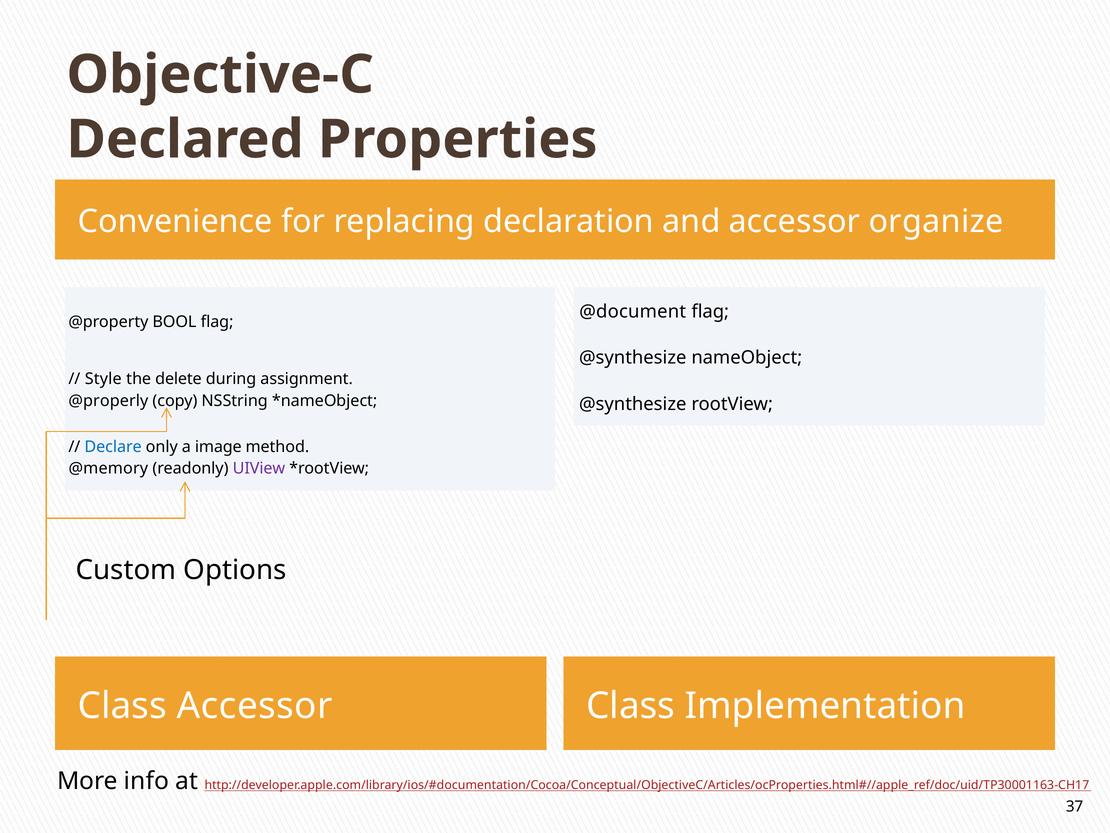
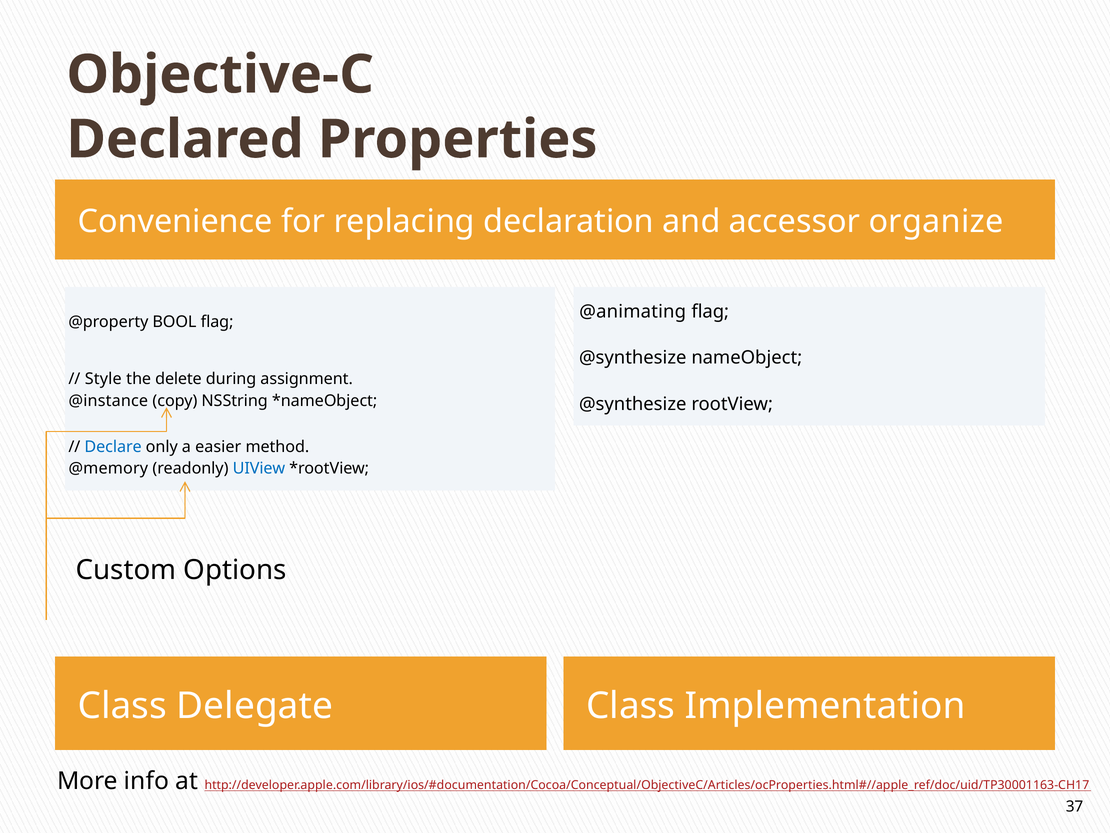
@document: @document -> @animating (633, 311)
@properly: @properly -> @instance (108, 401)
image: image -> easier (218, 446)
UIView colour: purple -> blue (259, 468)
Class Accessor: Accessor -> Delegate (255, 706)
